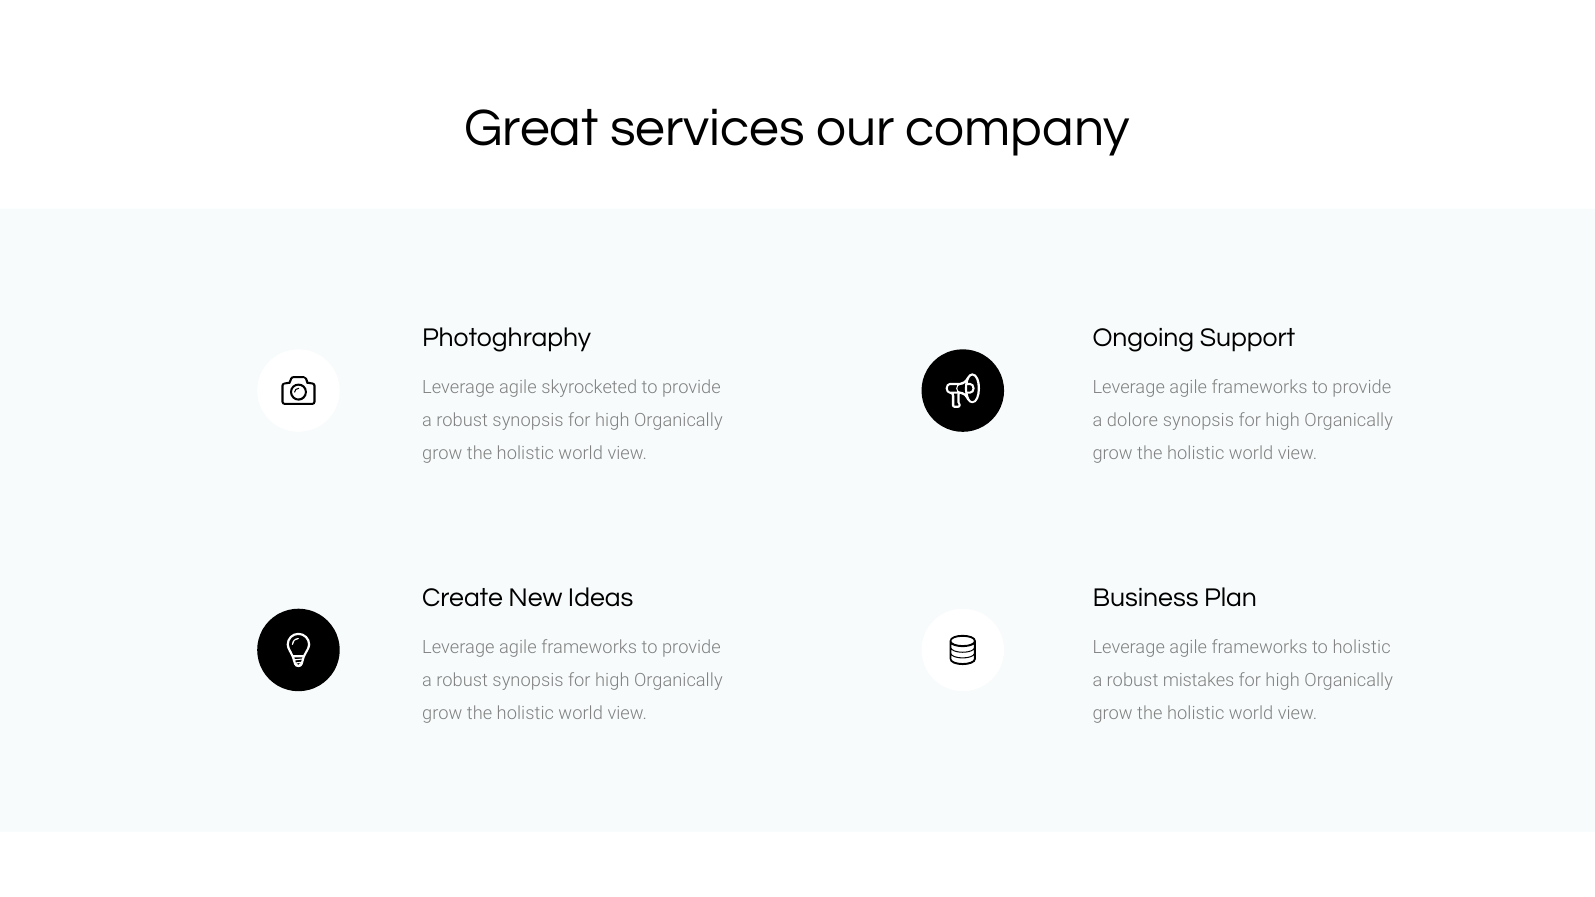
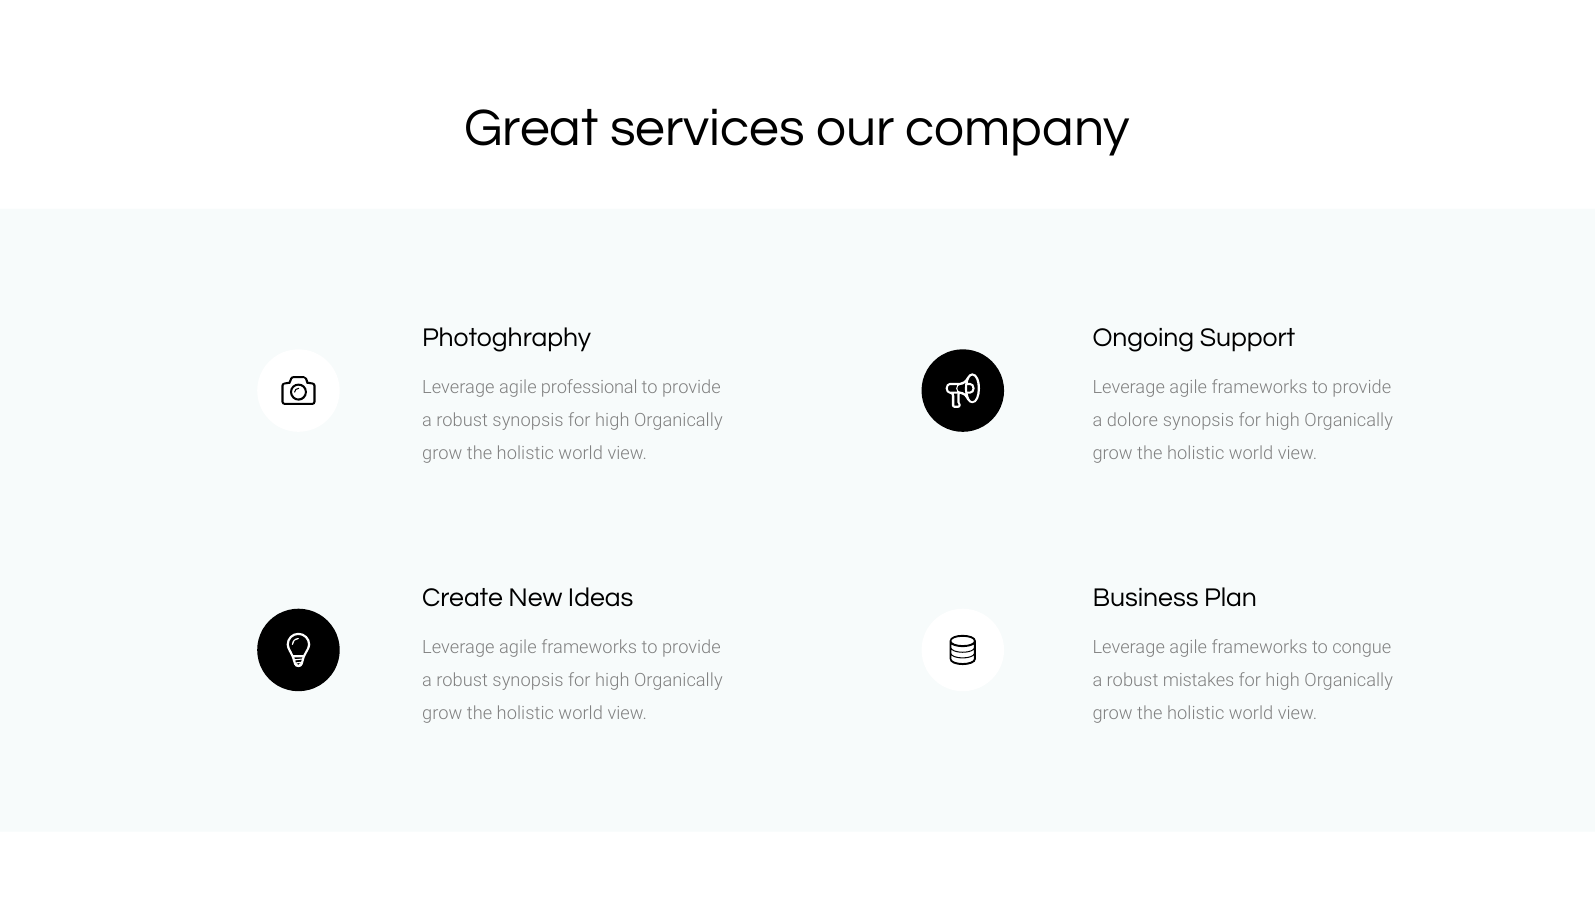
skyrocketed: skyrocketed -> professional (589, 388)
to holistic: holistic -> congue (1362, 647)
